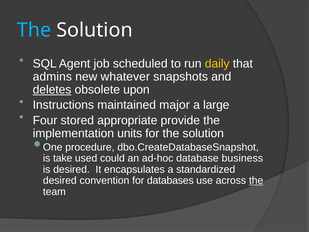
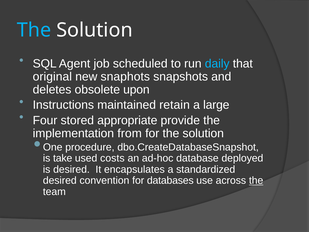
daily colour: yellow -> light blue (217, 64)
admins: admins -> original (52, 77)
whatever: whatever -> snaphots (125, 77)
deletes underline: present -> none (52, 90)
major: major -> retain (175, 105)
units: units -> from (130, 133)
could: could -> costs (112, 158)
business: business -> deployed (242, 158)
